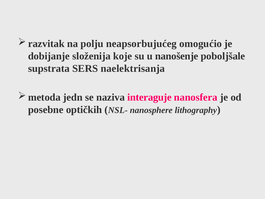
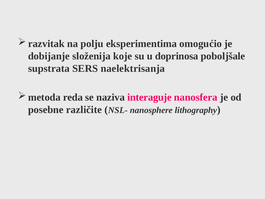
neapsorbujućeg: neapsorbujućeg -> eksperimentima (141, 44)
nanošenje: nanošenje -> doprinosa (177, 56)
jedn: jedn -> reda (73, 97)
optičkih: optičkih -> različite (84, 110)
